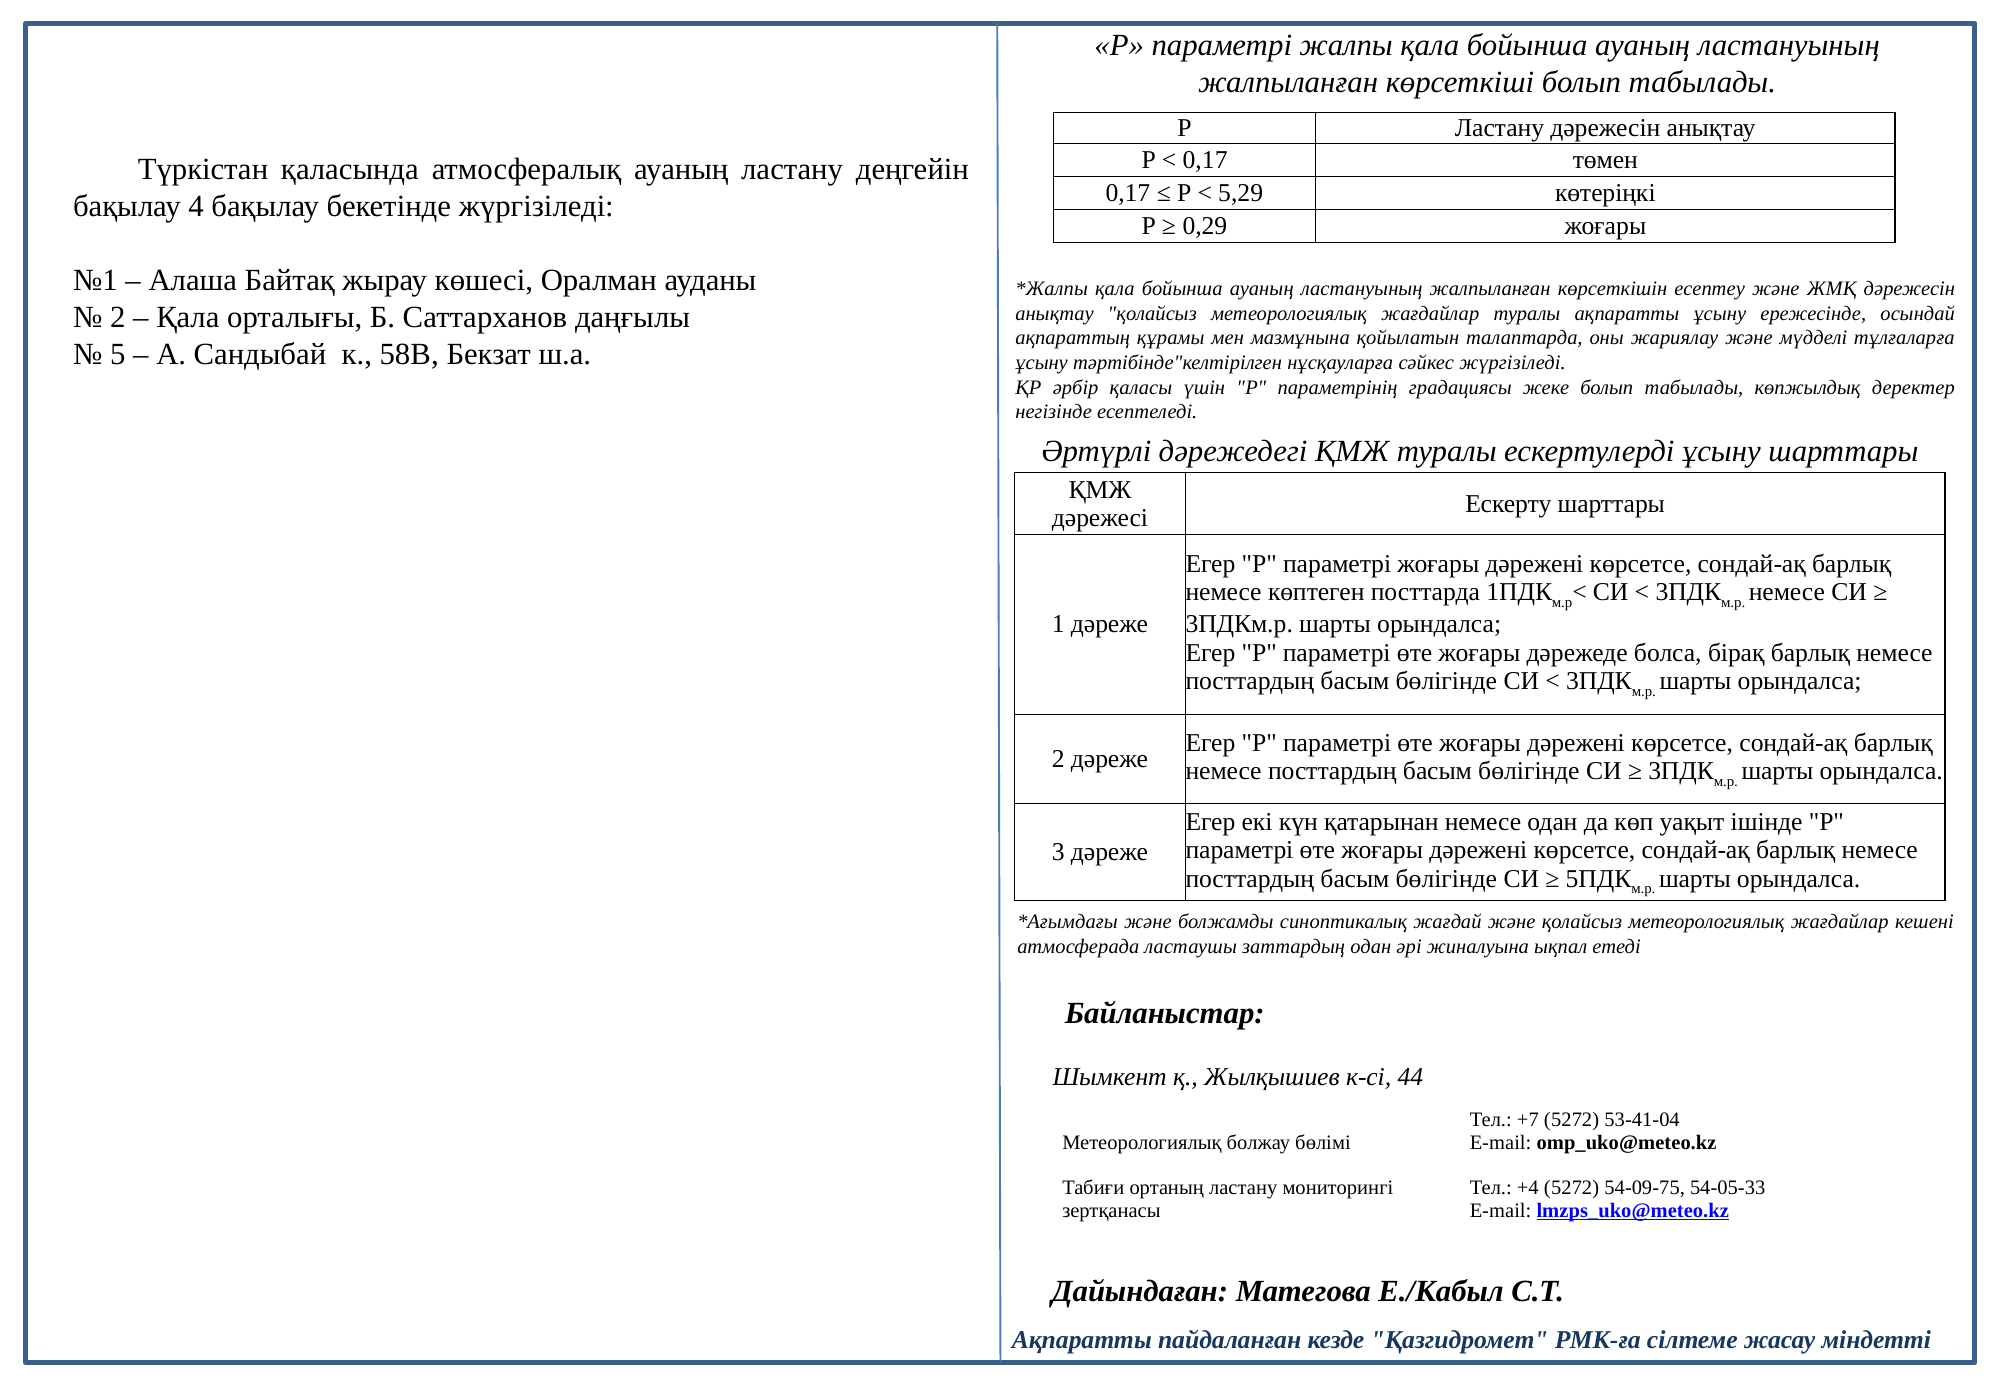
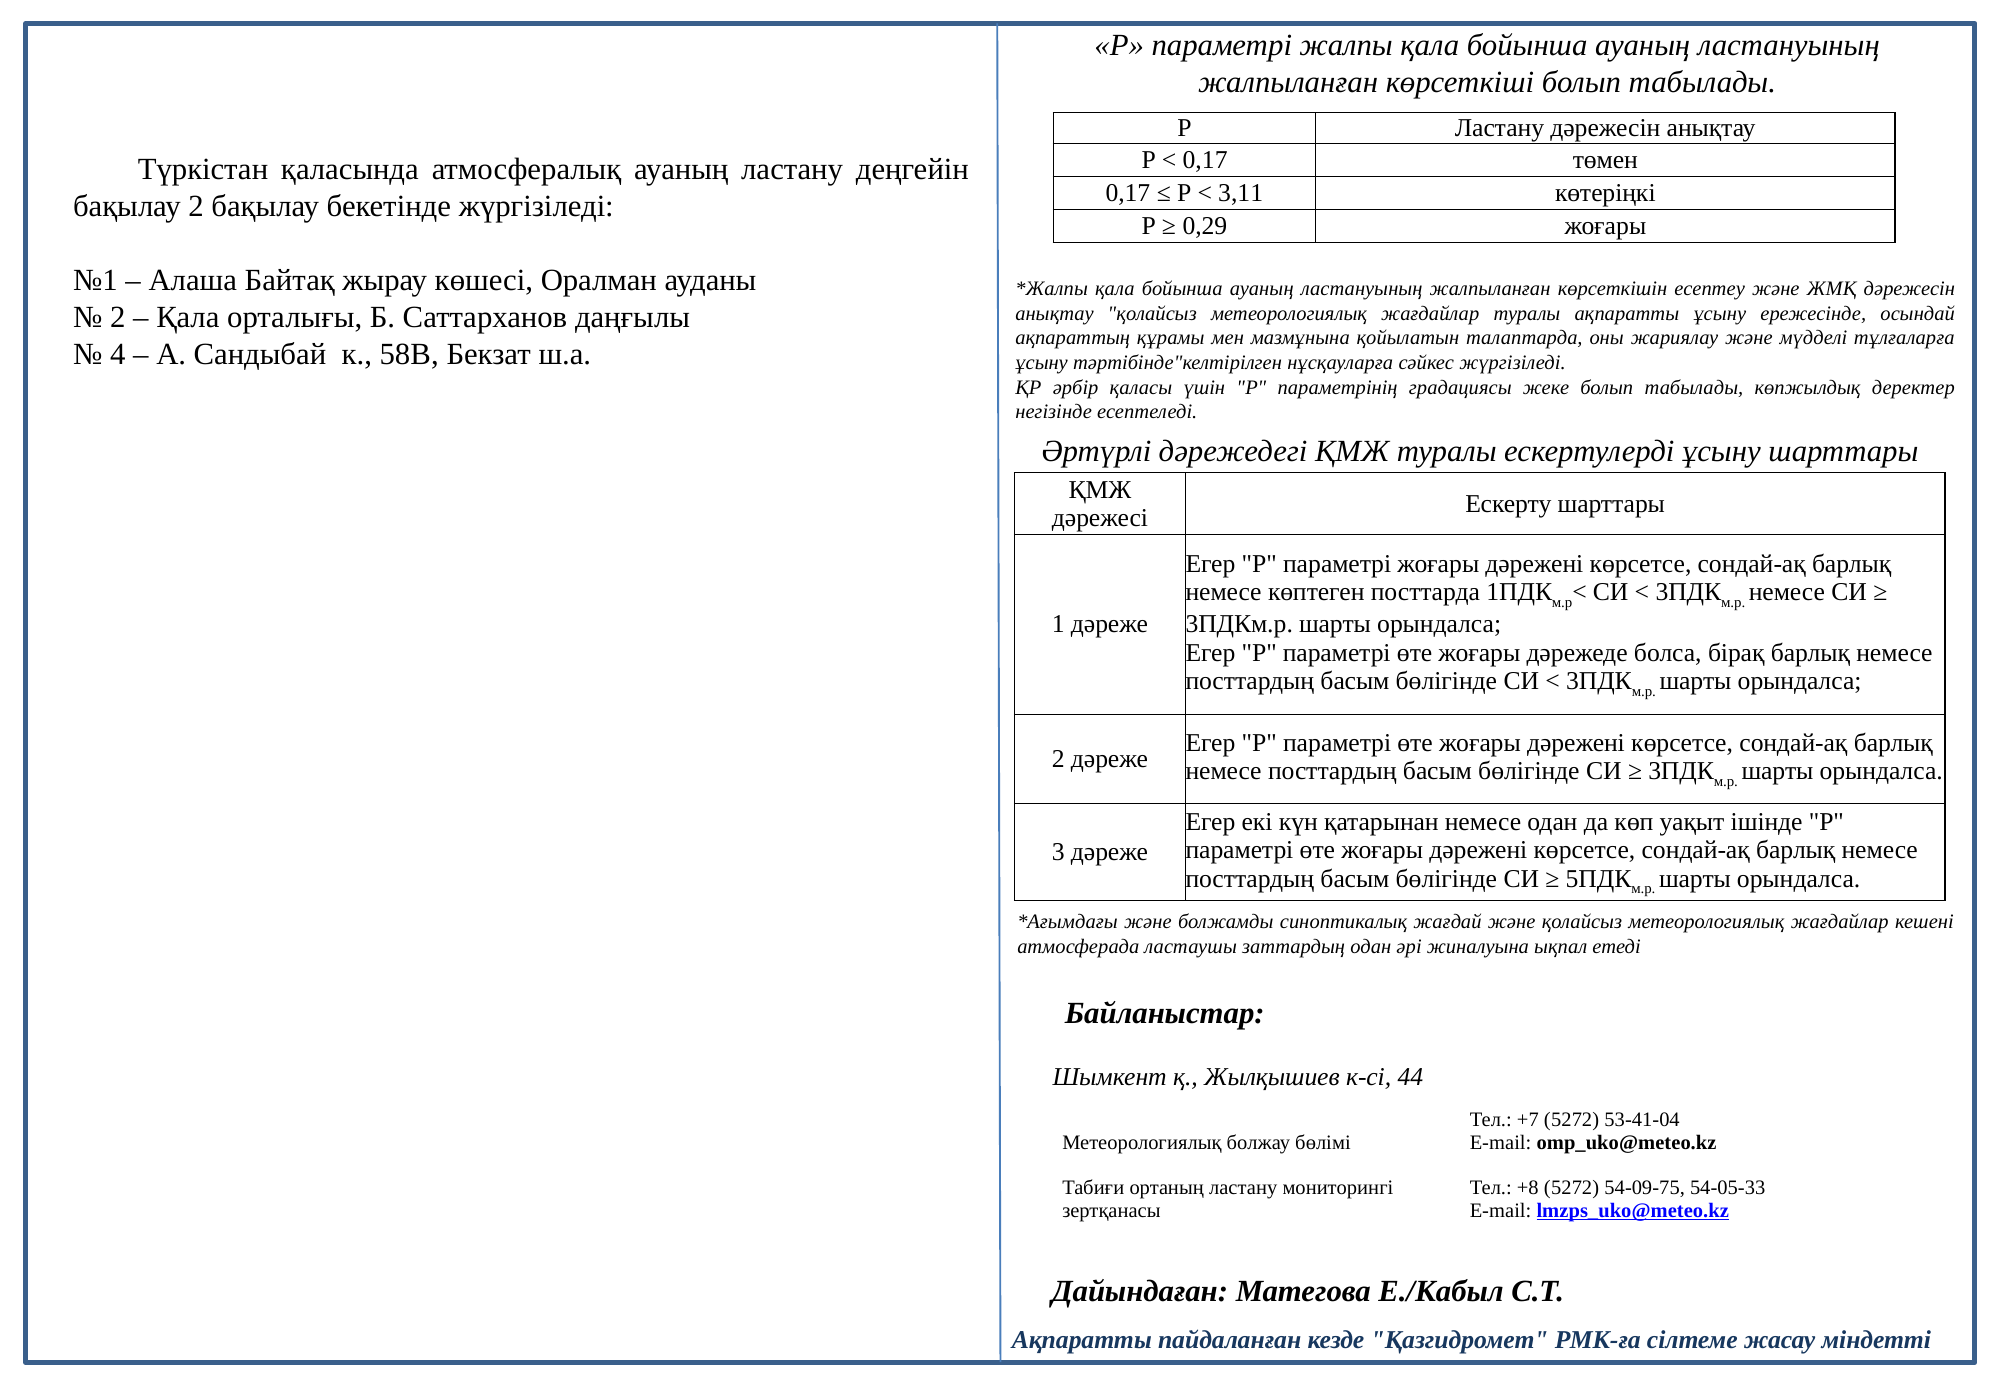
5,29: 5,29 -> 3,11 (1241, 193)
бақылау 4: 4 -> 2 (196, 206)
5: 5 -> 4 (118, 354)
+4: +4 -> +8 (1528, 1187)
